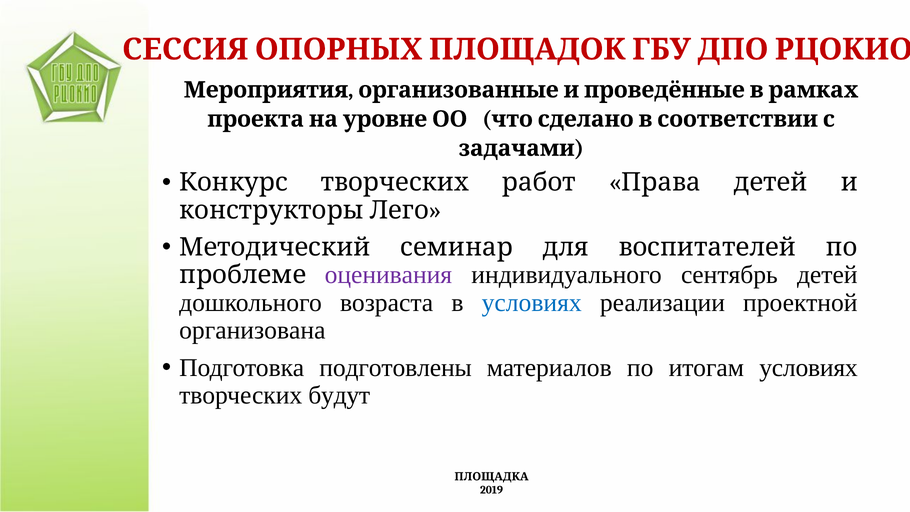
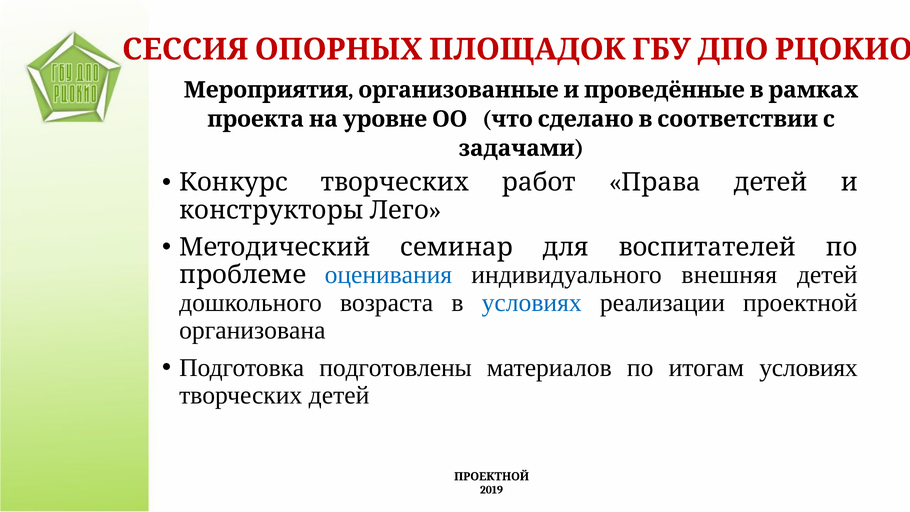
оценивания colour: purple -> blue (388, 275)
сентябрь: сентябрь -> внешняя (729, 275)
творческих будут: будут -> детей (339, 395)
ПЛОЩАДКА: ПЛОЩАДКА -> ПРОЕКТНОЙ (492, 476)
